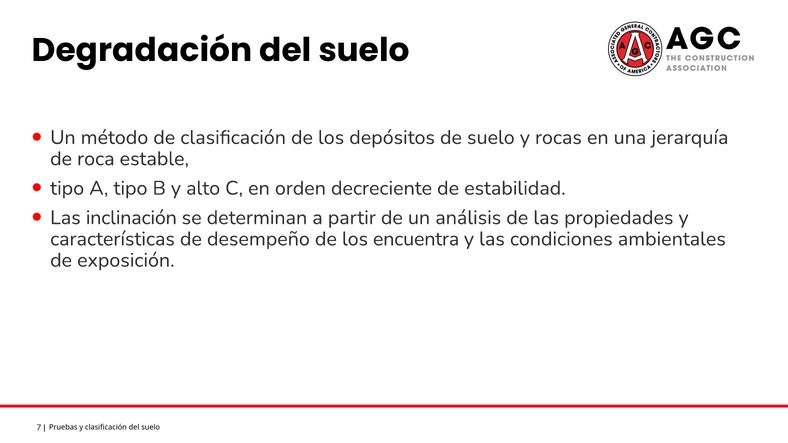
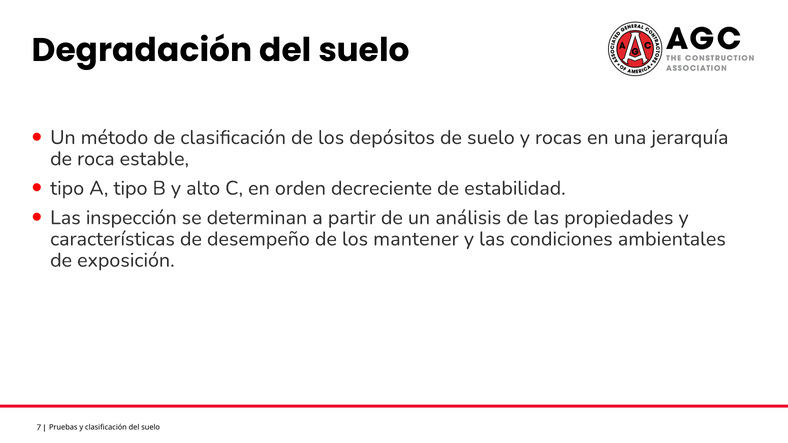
inclinación: inclinación -> inspección (131, 218)
encuentra: encuentra -> mantener (416, 239)
